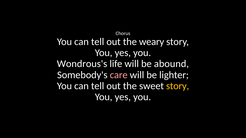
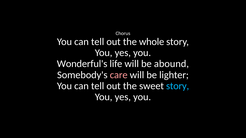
weary: weary -> whole (152, 42)
Wondrous's: Wondrous's -> Wonderful's (82, 64)
story colour: yellow -> light blue (178, 86)
